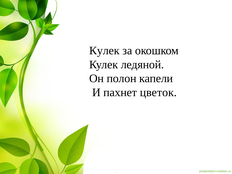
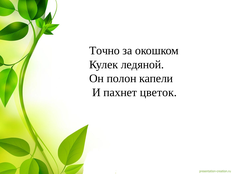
Кулек: Кулек -> Точно (104, 51)
